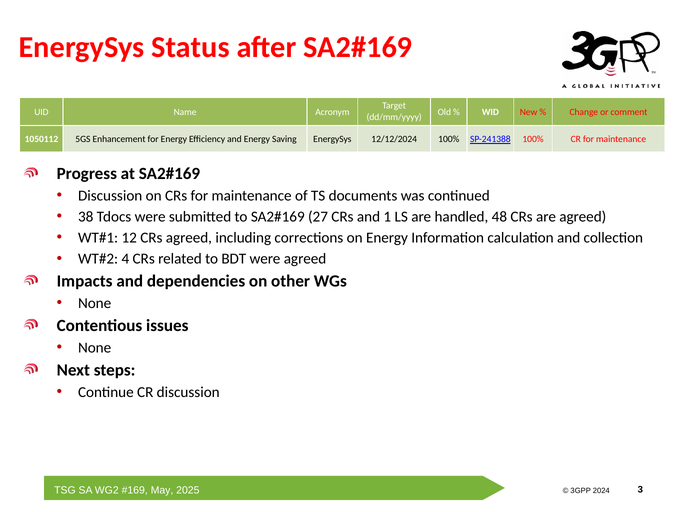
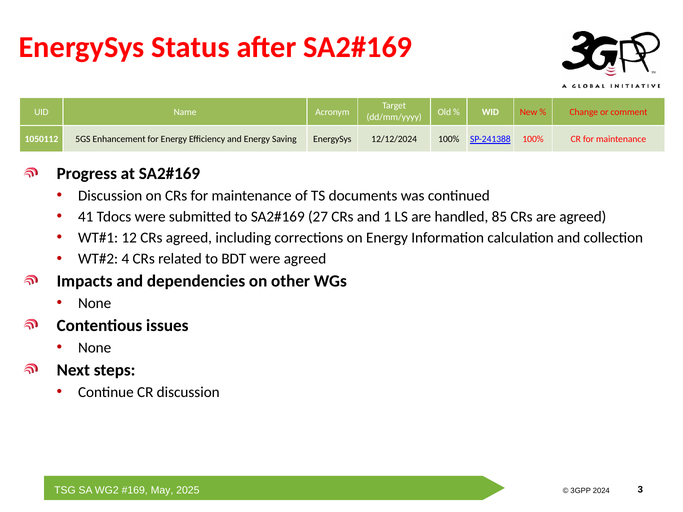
38: 38 -> 41 (86, 217)
48: 48 -> 85 (499, 217)
